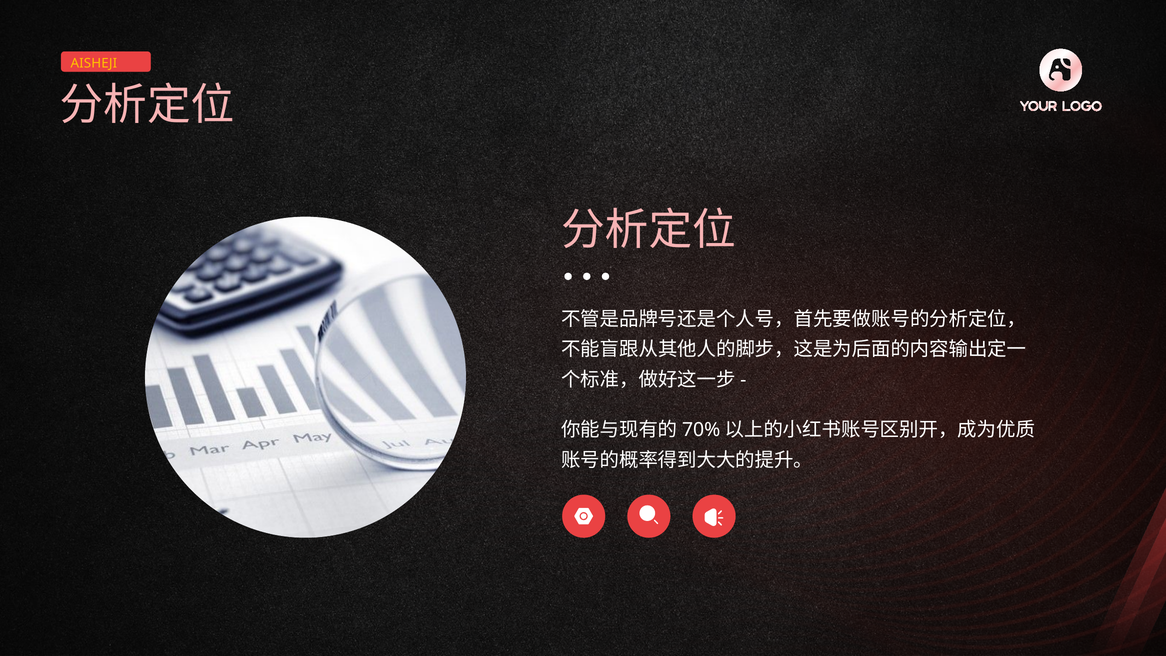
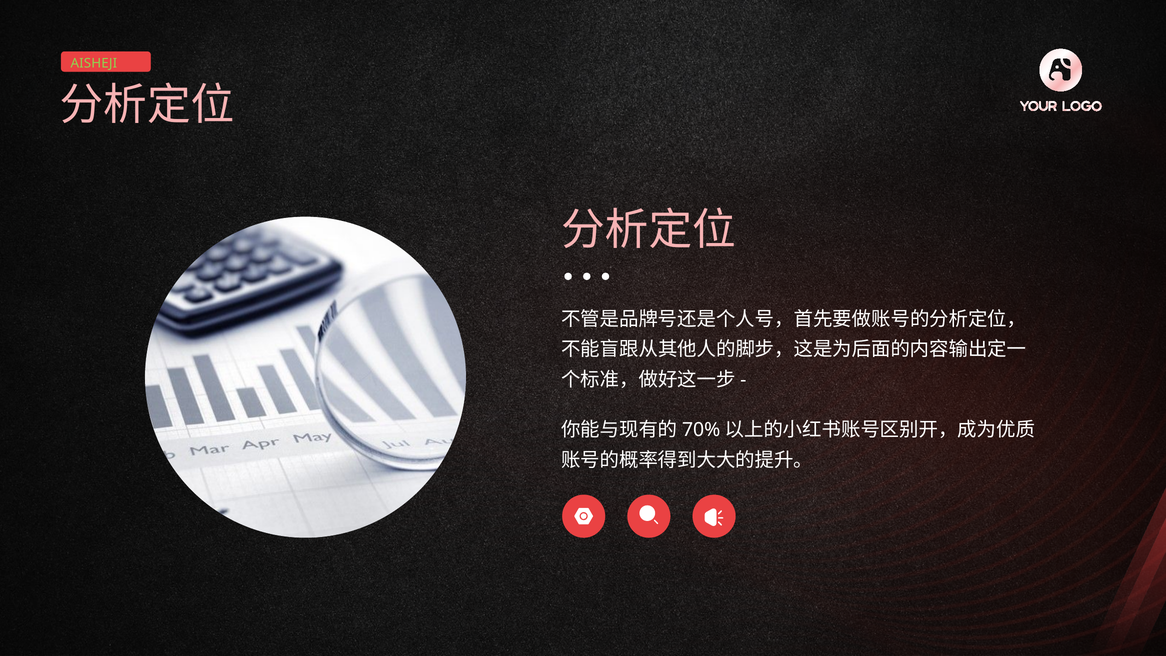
AISHEJI colour: yellow -> light green (94, 63)
